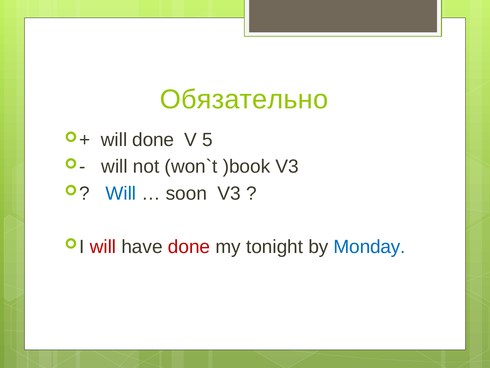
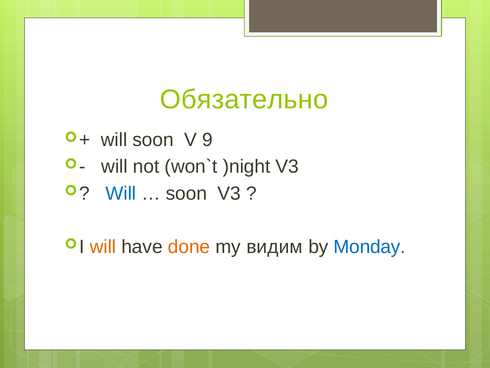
will done: done -> soon (153, 140)
5: 5 -> 9 (208, 140)
)book: )book -> )night (247, 166)
will colour: red -> orange (103, 247)
done colour: red -> orange (189, 247)
tonight: tonight -> видим (275, 247)
